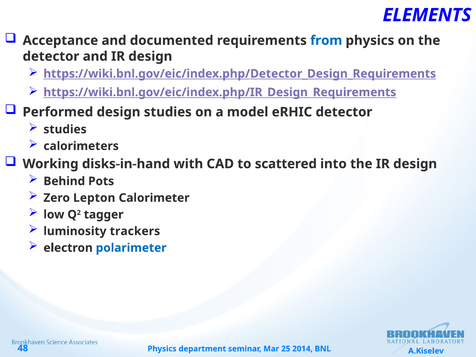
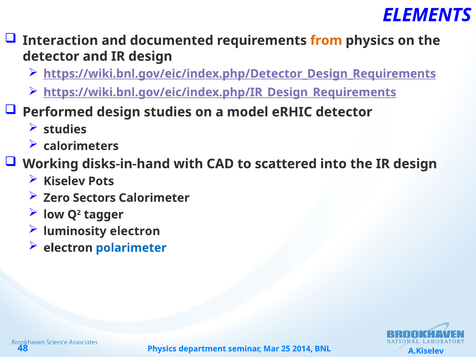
Acceptance: Acceptance -> Interaction (60, 40)
from colour: blue -> orange (326, 40)
Behind: Behind -> Kiselev (64, 181)
Lepton: Lepton -> Sectors (94, 198)
luminosity trackers: trackers -> electron (135, 231)
